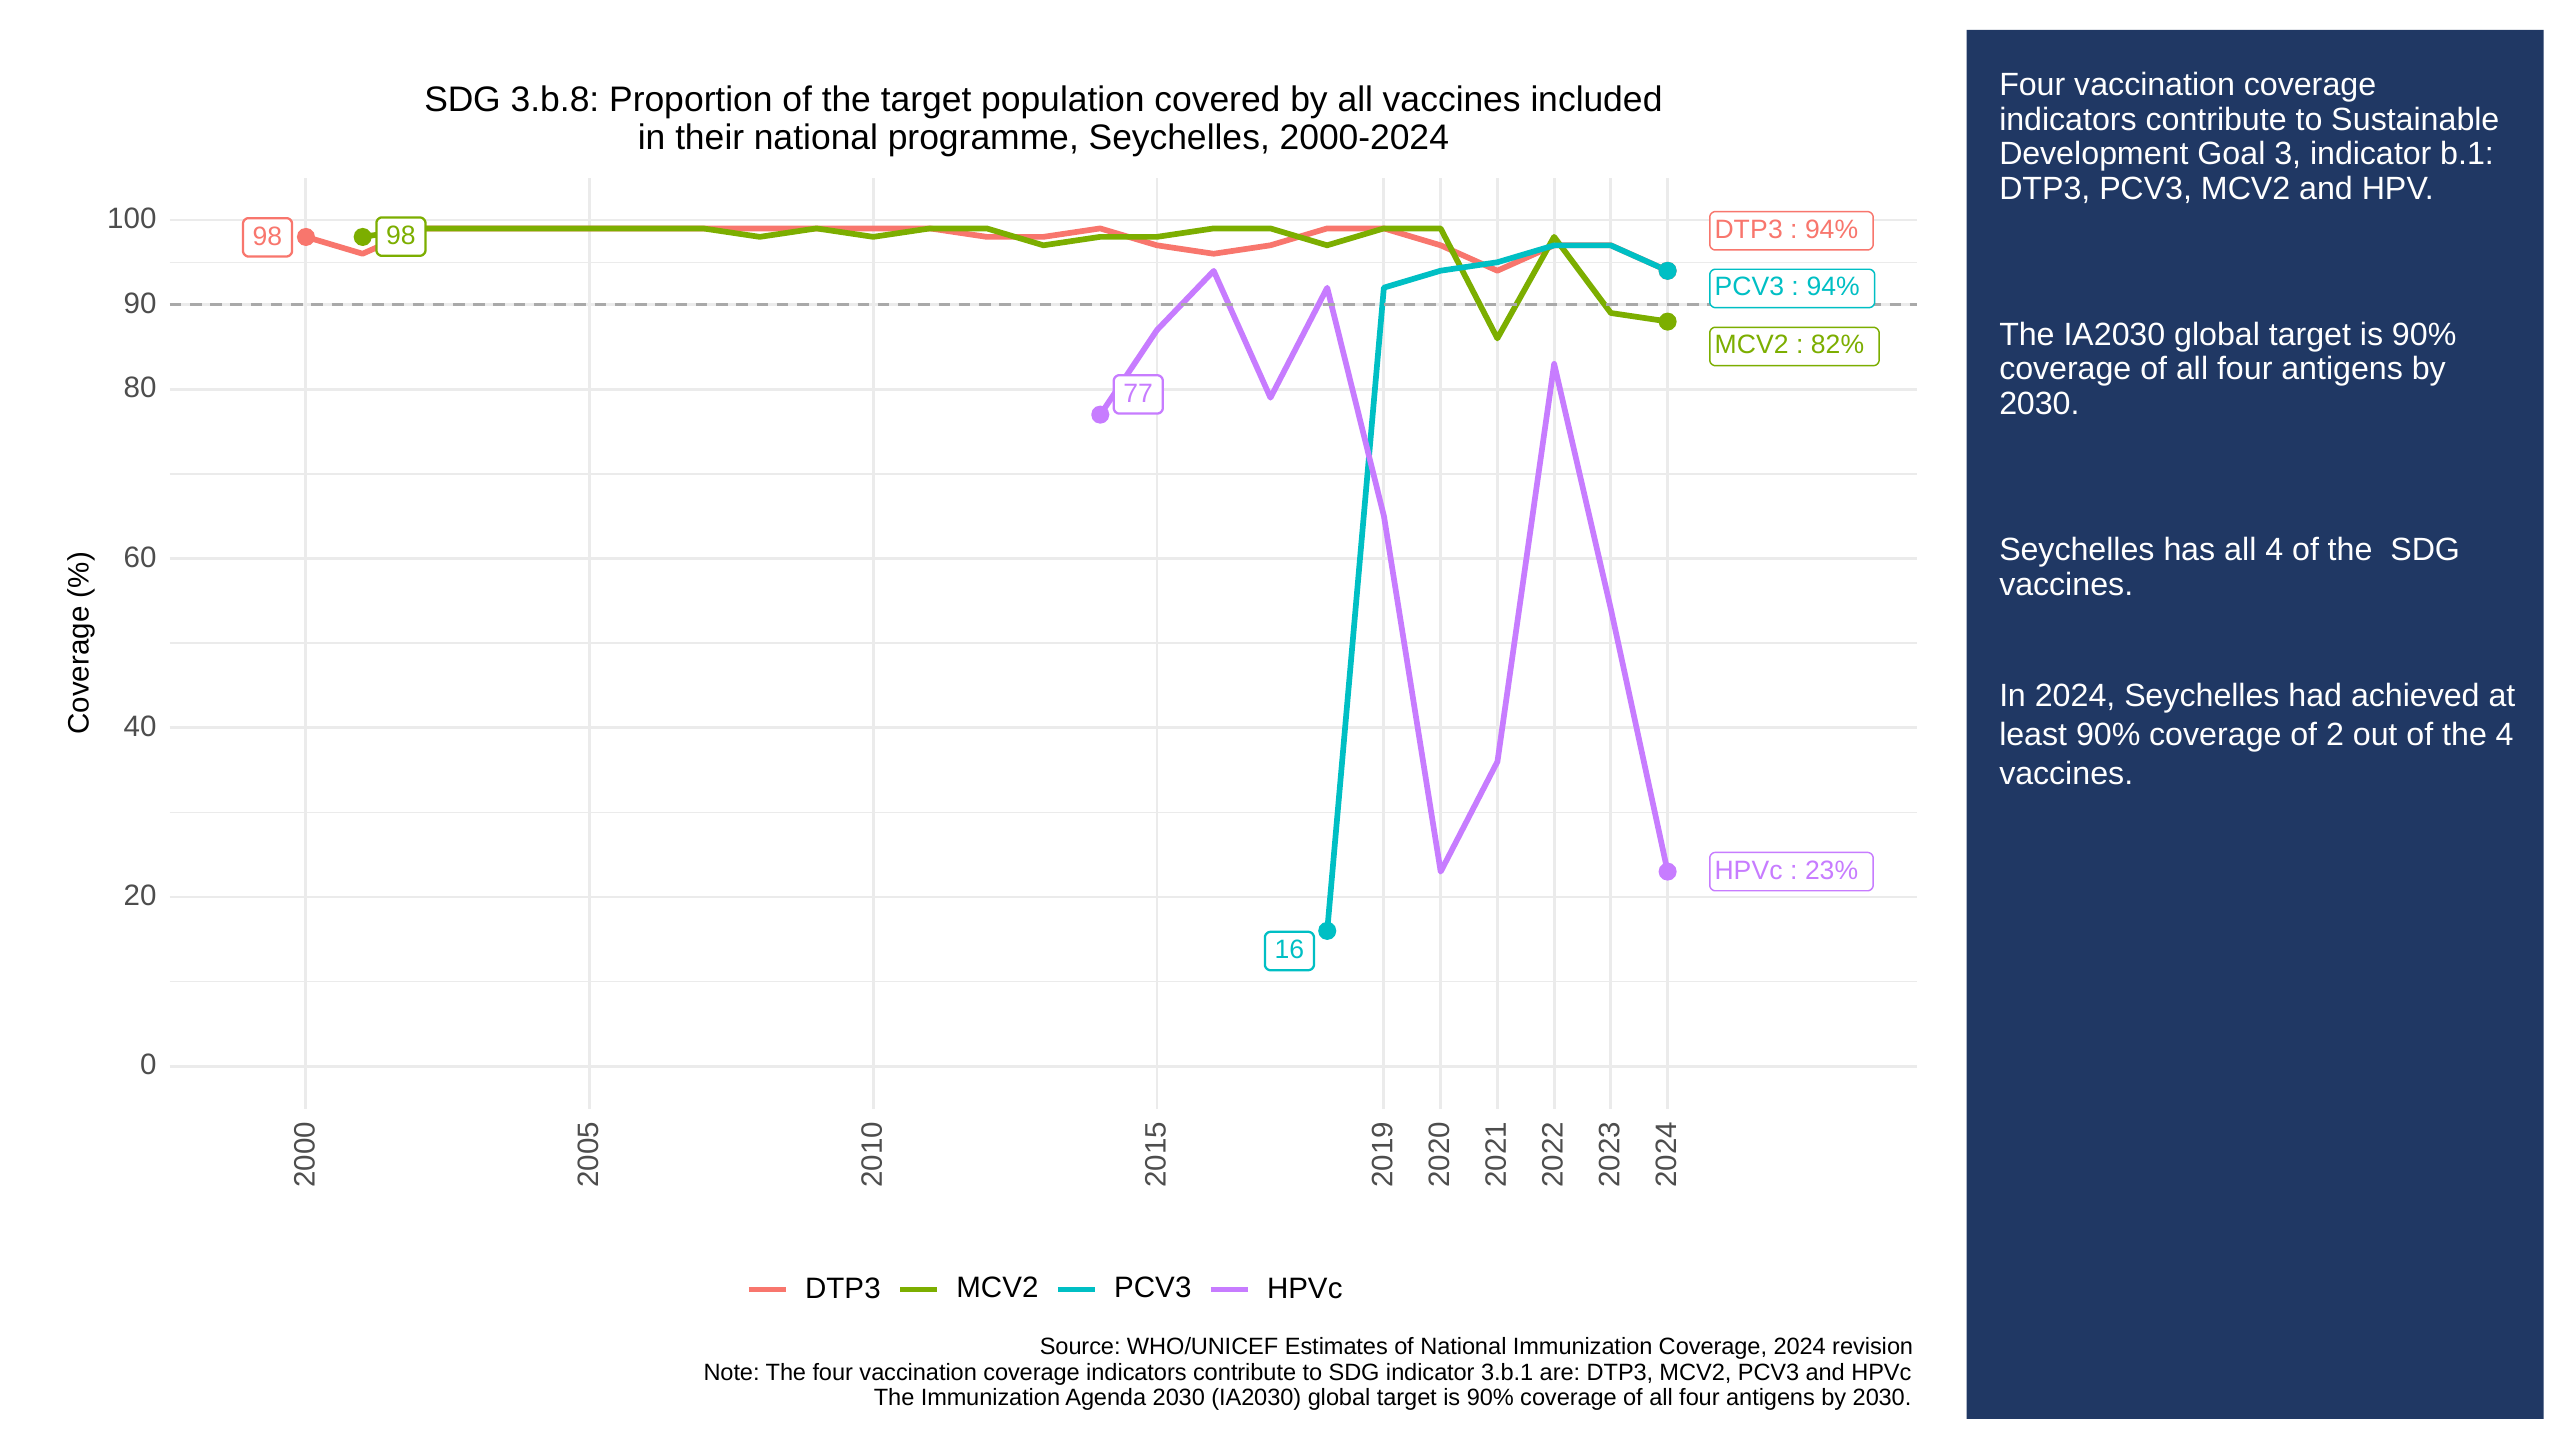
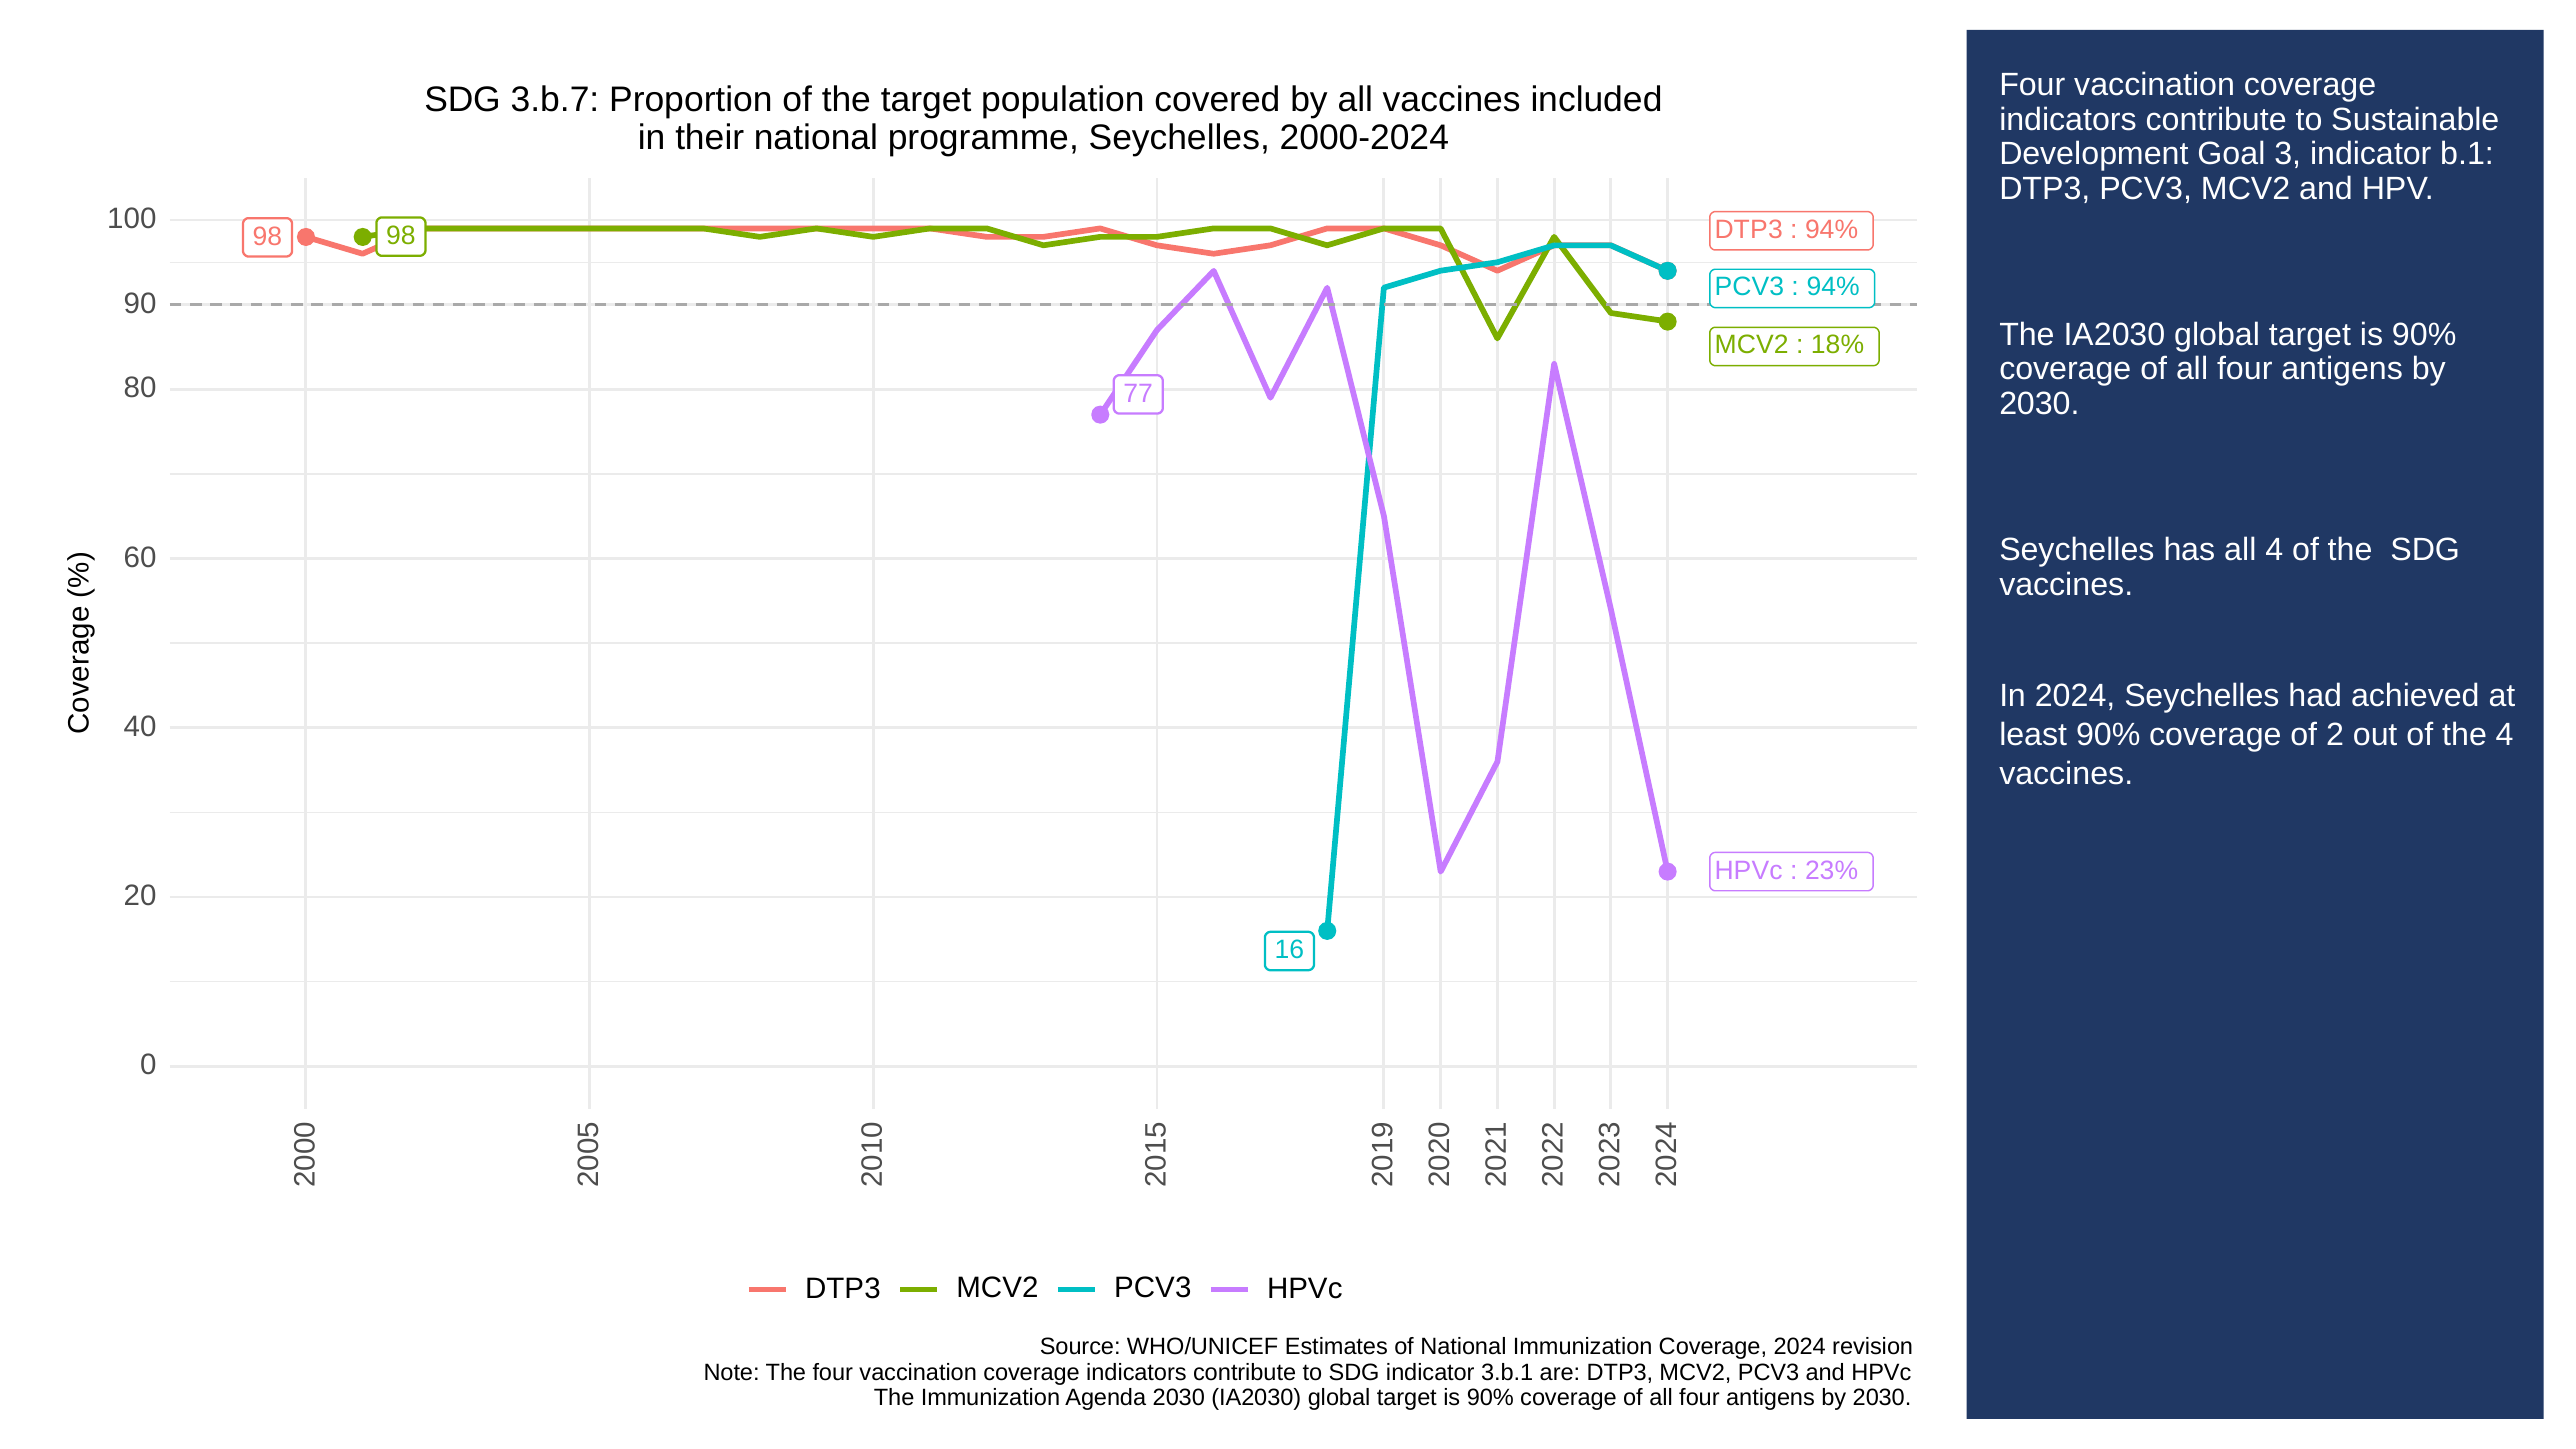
3.b.8: 3.b.8 -> 3.b.7 (555, 100)
82%: 82% -> 18% (1837, 345)
